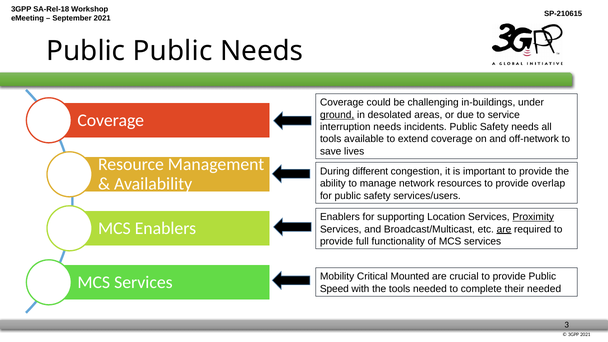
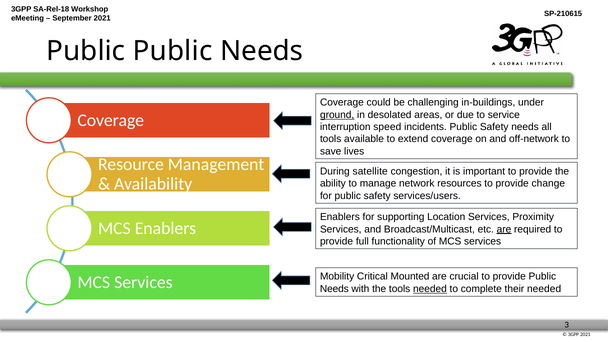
interruption needs: needs -> speed (387, 127)
different: different -> satellite (370, 171)
overlap: overlap -> change (548, 184)
Proximity underline: present -> none (533, 217)
Speed: Speed -> Needs (334, 289)
needed underline: none -> present (430, 289)
